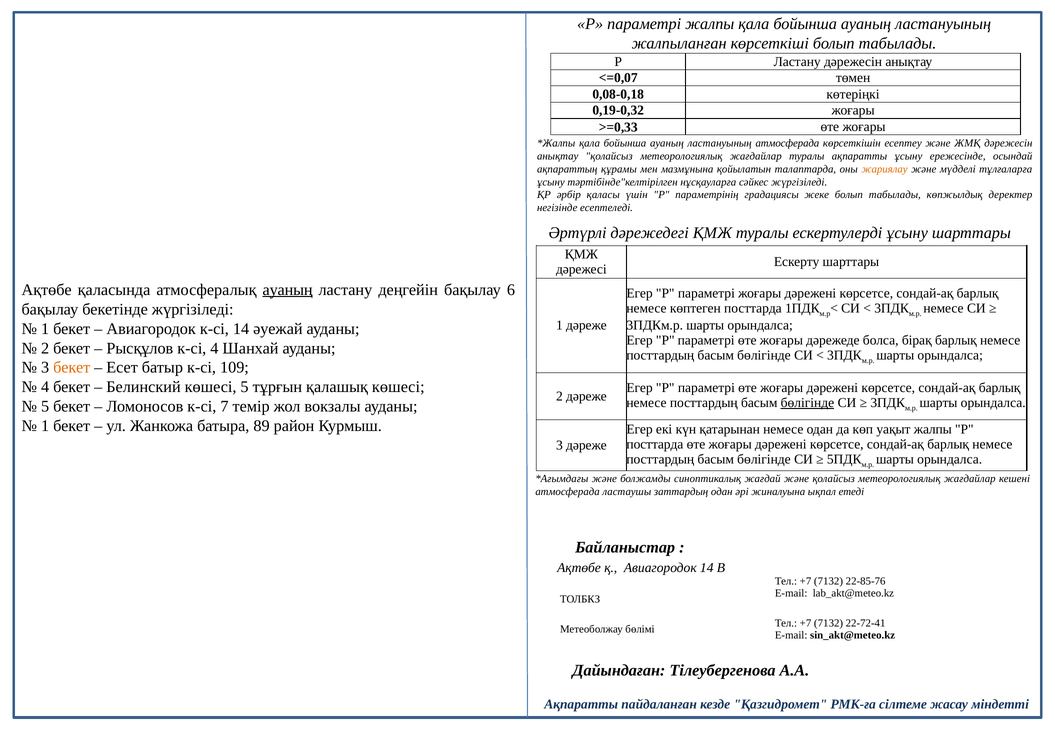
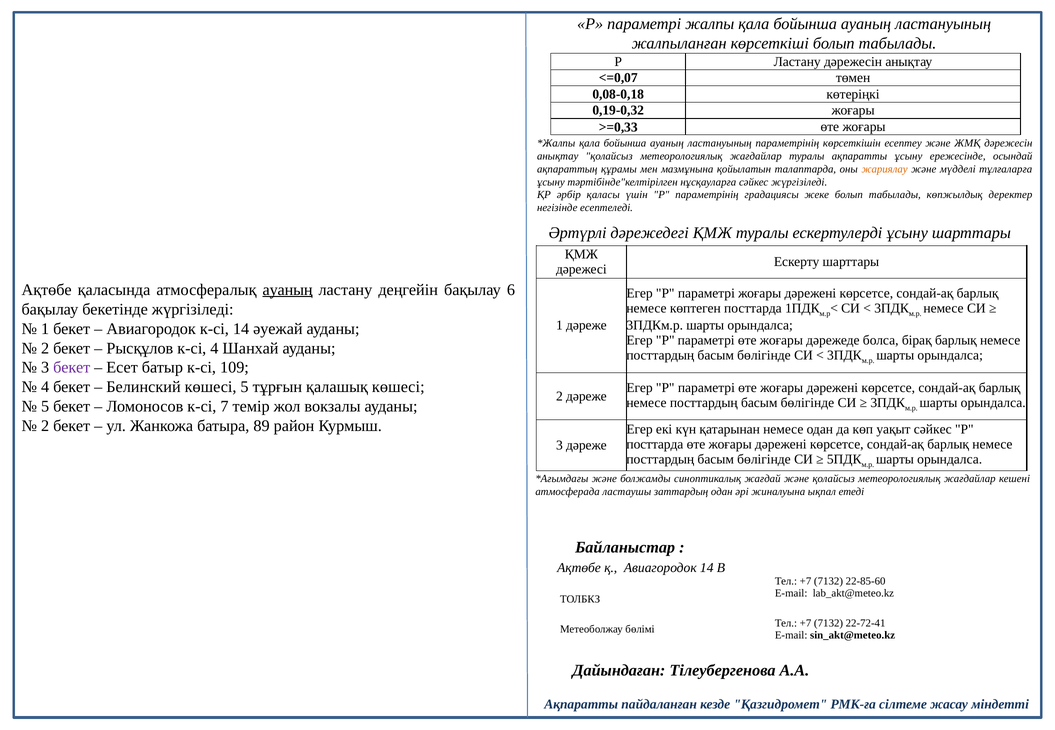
ластануының атмосферада: атмосферада -> параметрінің (787, 143)
бекет colour: orange -> purple (72, 368)
бөлігінде underline: present -> none (807, 403)
1: 1 -> 2 (45, 426)
уақыт жалпы: жалпы -> сәйкес (933, 430)
22-85-76: 22-85-76 -> 22-85-60 (866, 581)
